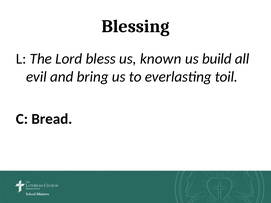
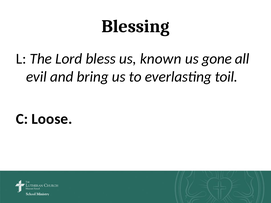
build: build -> gone (217, 59)
Bread: Bread -> Loose (52, 119)
